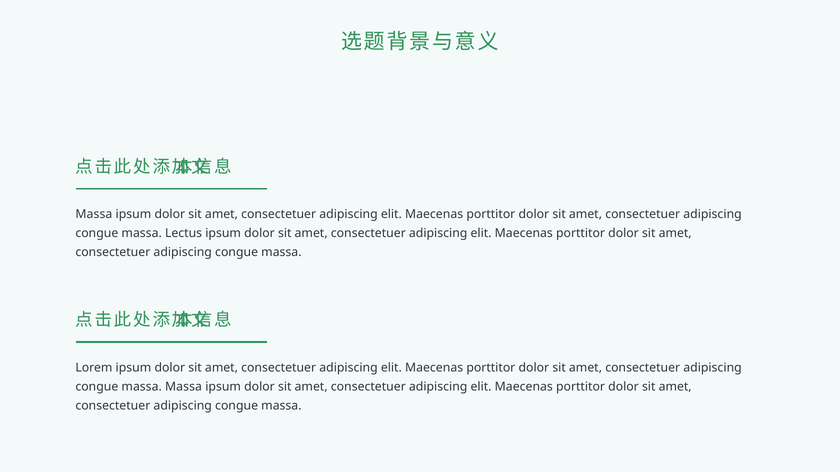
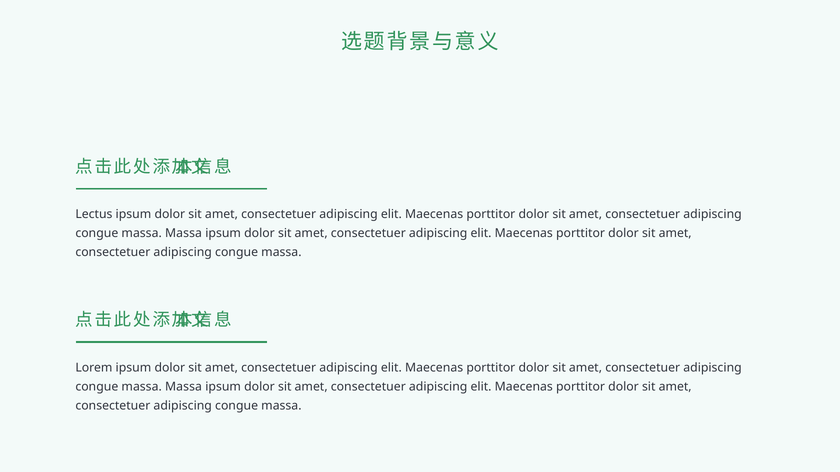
Massa: Massa -> Lectus (94, 214)
Lectus: Lectus -> Massa (183, 233)
